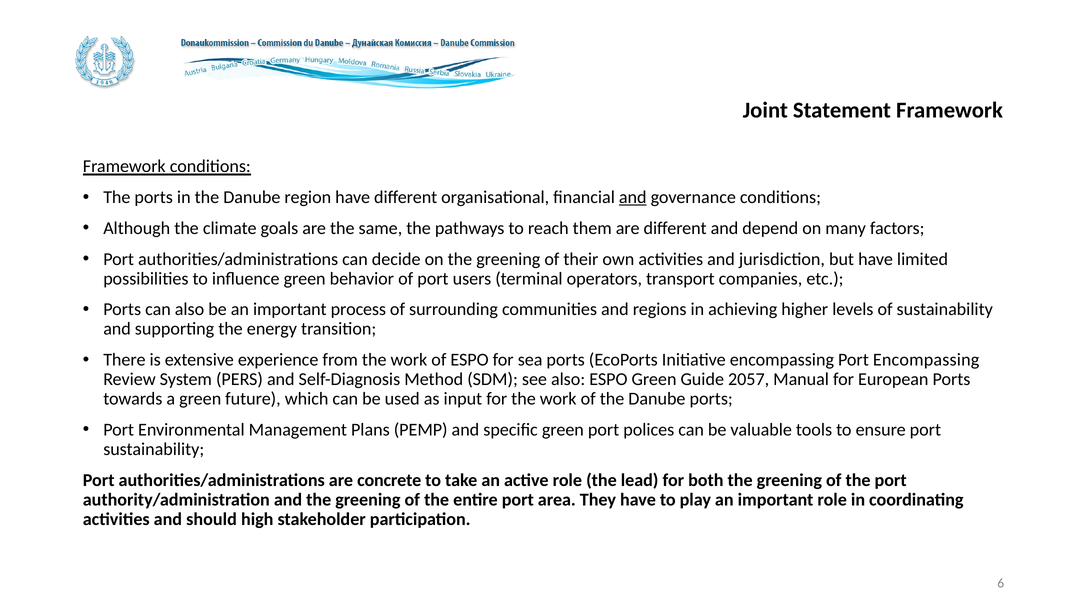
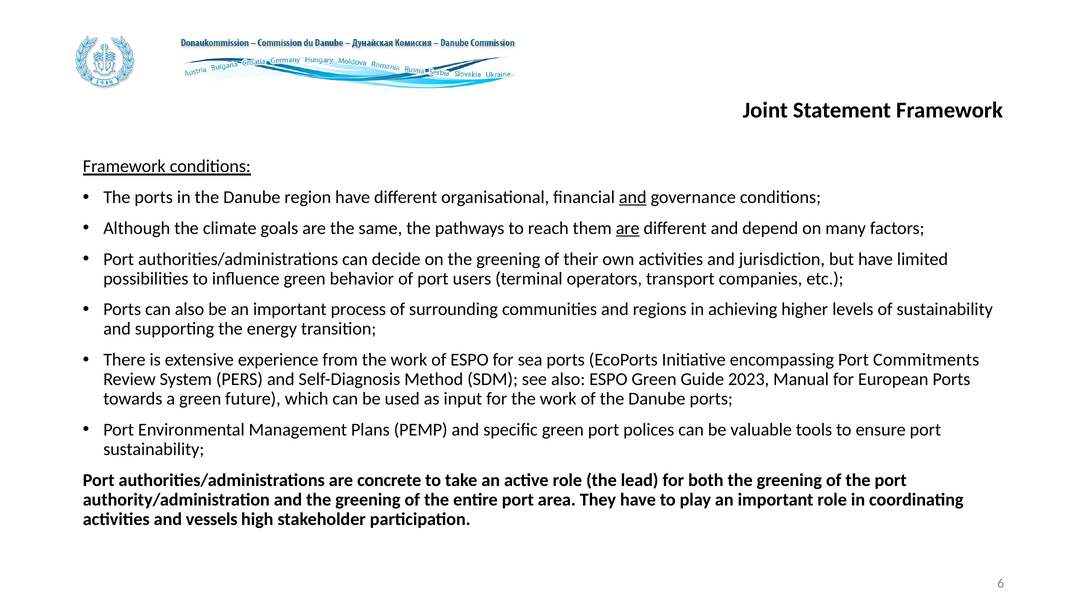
are underline: none -> present (628, 228)
Port Encompassing: Encompassing -> Commitments (926, 360)
2057: 2057 -> 2023 (749, 380)
should: should -> vessels (212, 520)
